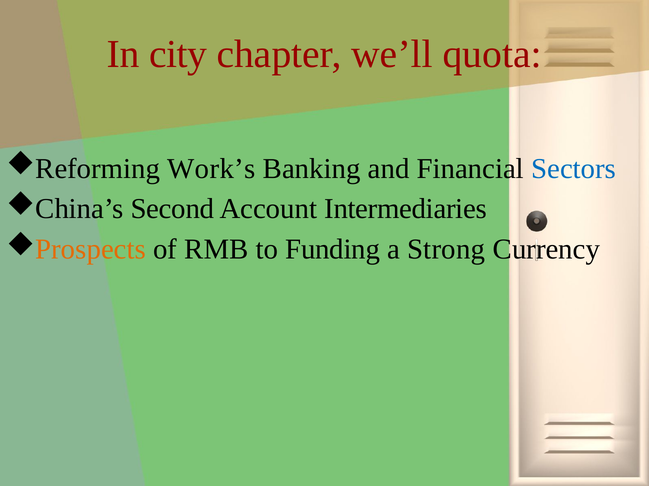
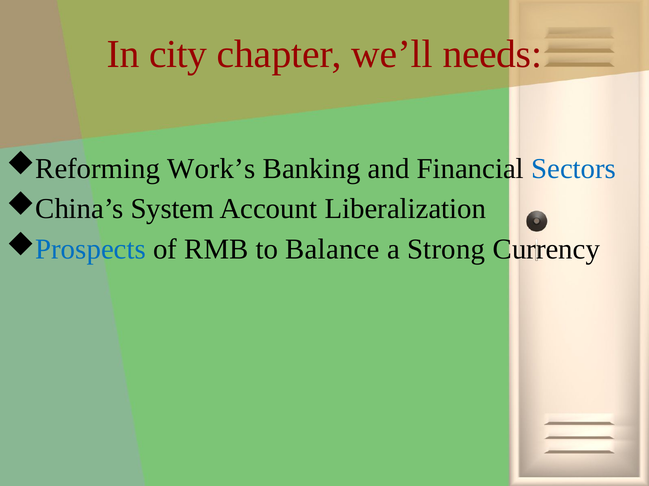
quota: quota -> needs (492, 54)
Second: Second -> System (172, 209)
Intermediaries: Intermediaries -> Liberalization (405, 209)
Prospects colour: orange -> blue (91, 250)
Funding: Funding -> Balance (332, 250)
